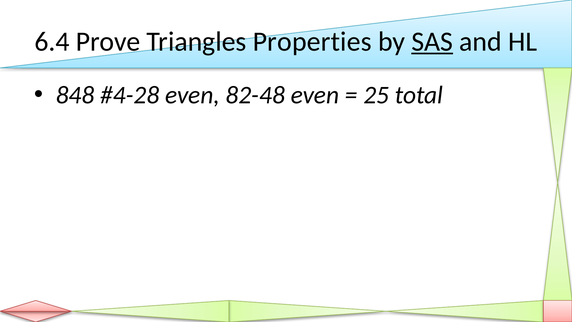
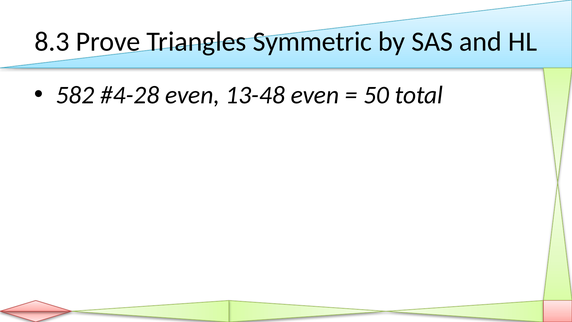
6.4: 6.4 -> 8.3 (52, 42)
Properties: Properties -> Symmetric (312, 42)
SAS underline: present -> none (432, 42)
848: 848 -> 582 (75, 95)
82-48: 82-48 -> 13-48 (255, 95)
25: 25 -> 50 (376, 95)
